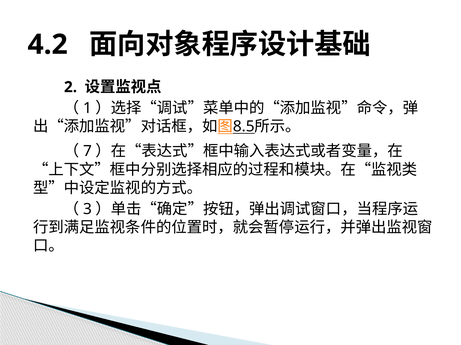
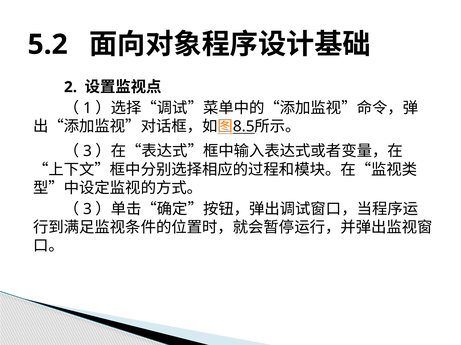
4.2: 4.2 -> 5.2 (48, 45)
7: 7 -> 3 (87, 152)
